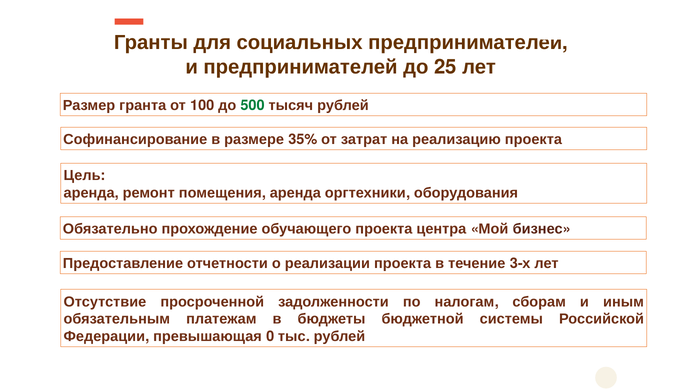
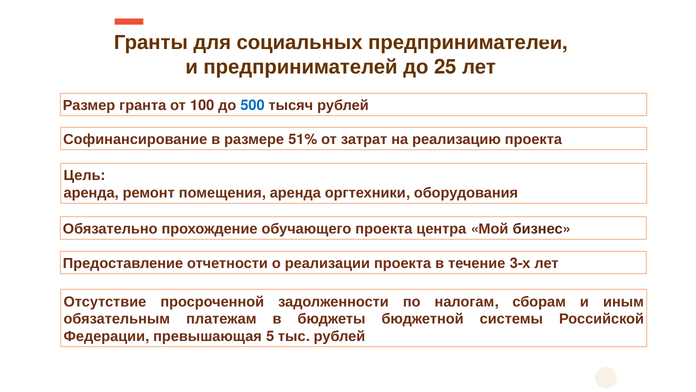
500 colour: green -> blue (253, 105)
35%: 35% -> 51% (303, 139)
0: 0 -> 5 (270, 336)
